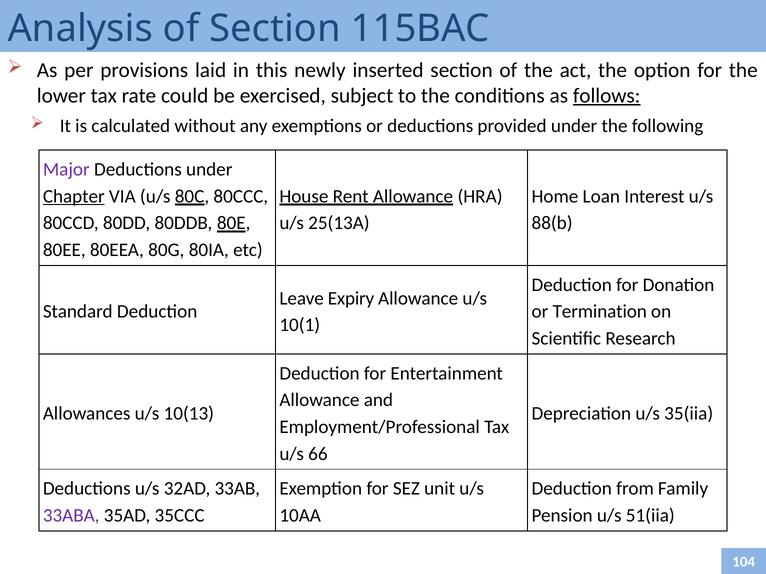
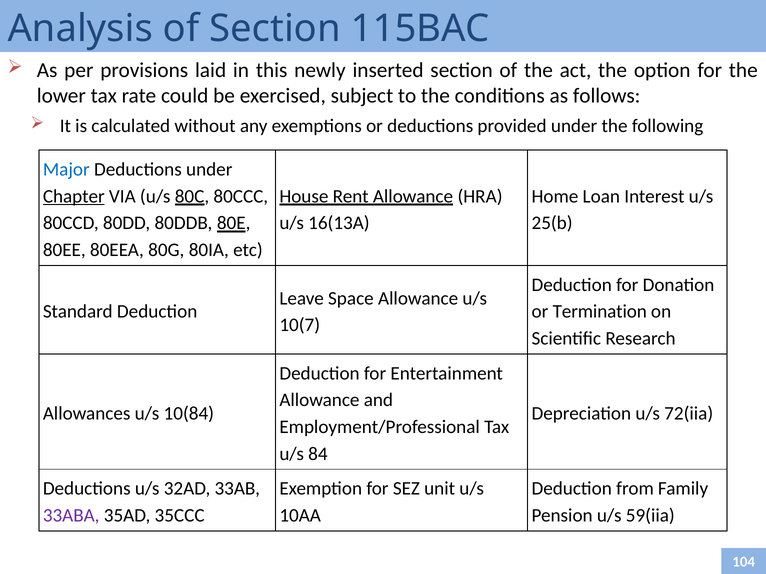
follows underline: present -> none (607, 96)
Major colour: purple -> blue (66, 170)
25(13A: 25(13A -> 16(13A (339, 223)
88(b: 88(b -> 25(b (552, 223)
Expiry: Expiry -> Space (351, 298)
10(1: 10(1 -> 10(7 (300, 325)
10(13: 10(13 -> 10(84 (189, 414)
35(iia: 35(iia -> 72(iia (689, 414)
66: 66 -> 84 (318, 454)
51(iia: 51(iia -> 59(iia (650, 516)
